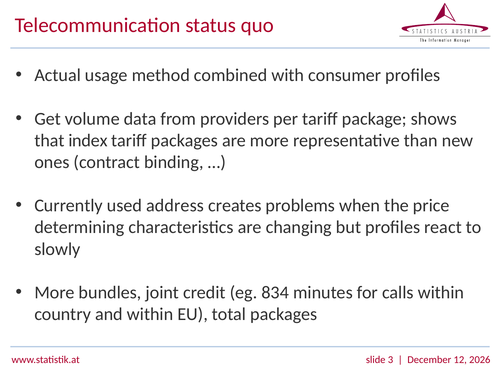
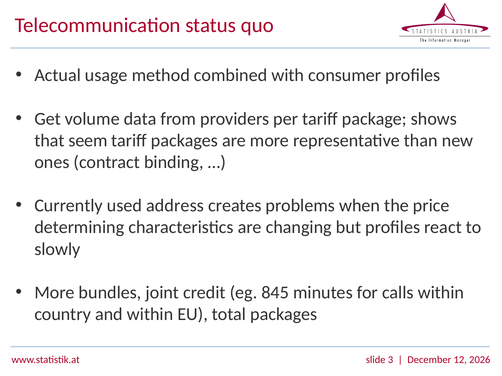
index: index -> seem (88, 141)
834: 834 -> 845 (275, 293)
